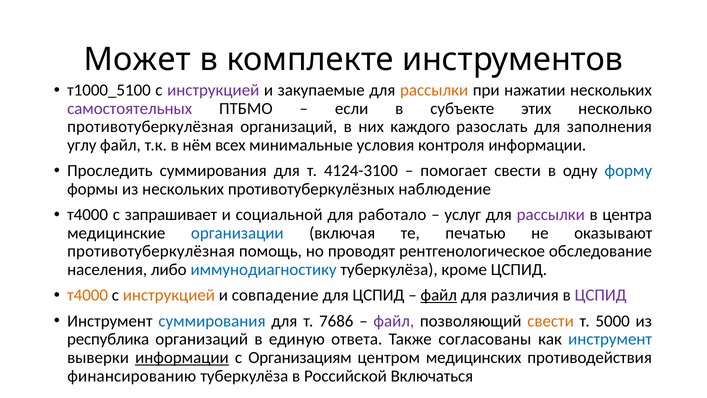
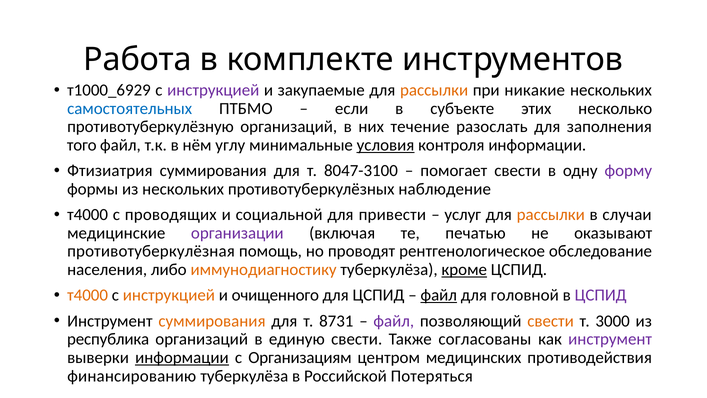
Может: Может -> Работа (137, 59)
т1000_5100: т1000_5100 -> т1000_6929 (109, 90)
нажатии: нажатии -> никакие (535, 90)
самостоятельных colour: purple -> blue (130, 108)
противотуберкулёзная: противотуберкулёзная -> противотуберкулёзную (150, 127)
каждого: каждого -> течение (420, 127)
углу: углу -> того (82, 145)
всех: всех -> углу (230, 145)
условия underline: none -> present (386, 145)
Проследить: Проследить -> Фтизиатрия (110, 171)
4124-3100: 4124-3100 -> 8047-3100 (361, 171)
форму colour: blue -> purple (628, 171)
запрашивает: запрашивает -> проводящих (171, 215)
работало: работало -> привести (392, 215)
рассылки colour: purple -> orange (551, 215)
центра: центра -> случаи (627, 215)
организации colour: blue -> purple (237, 233)
иммунодиагностику colour: blue -> orange (264, 269)
кроме underline: none -> present (464, 269)
совпадение: совпадение -> очищенного (275, 295)
различия: различия -> головной (525, 295)
суммирования colour: blue -> orange (212, 321)
7686: 7686 -> 8731 (336, 321)
5000: 5000 -> 3000 (613, 321)
единую ответа: ответа -> свести (357, 339)
инструмент colour: blue -> purple (610, 339)
Включаться: Включаться -> Потеряться (432, 376)
